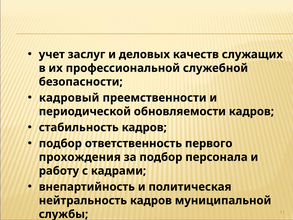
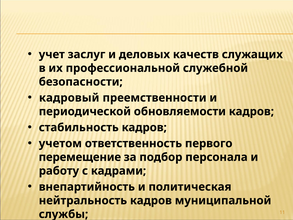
подбор: подбор -> учетом (60, 143)
прохождения: прохождения -> перемещение (80, 157)
